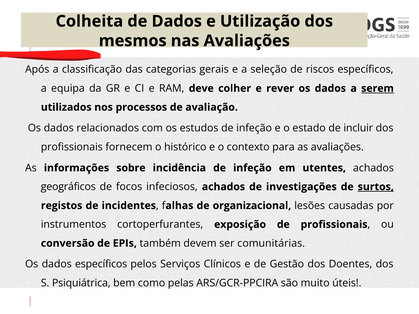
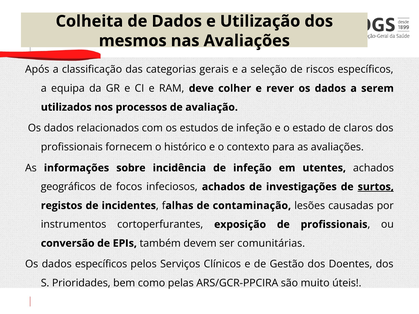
serem underline: present -> none (378, 88)
incluir: incluir -> claros (358, 128)
organizacional: organizacional -> contaminação (252, 206)
Psiquiátrica: Psiquiátrica -> Prioridades (81, 283)
